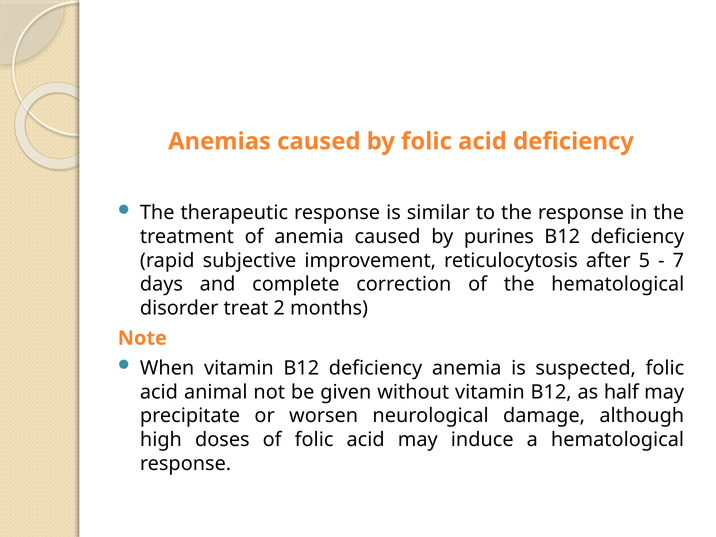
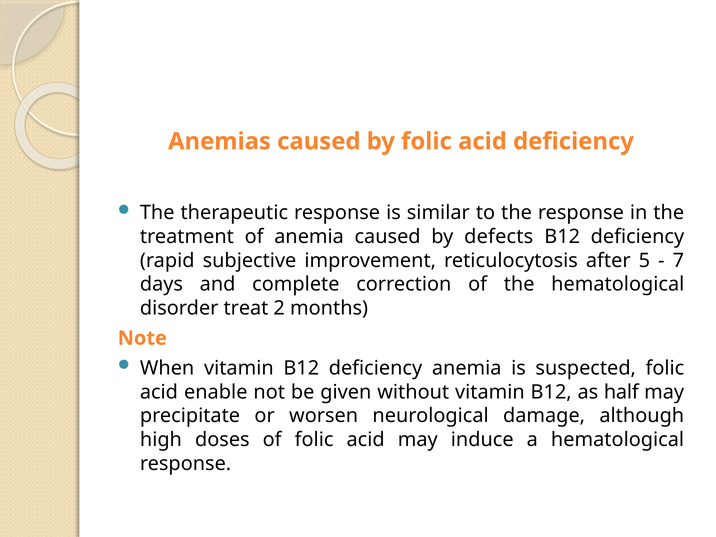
purines: purines -> defects (499, 237)
animal: animal -> enable (216, 392)
